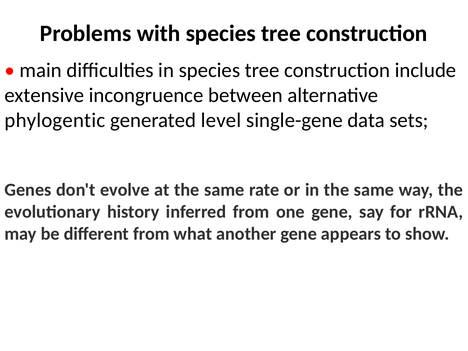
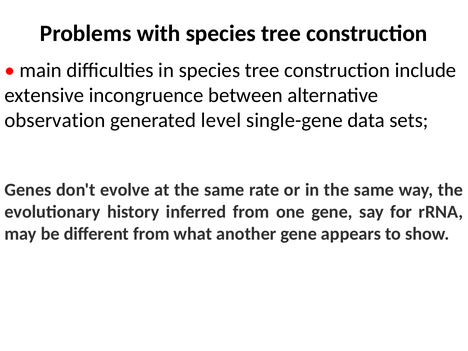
phylogentic: phylogentic -> observation (55, 120)
